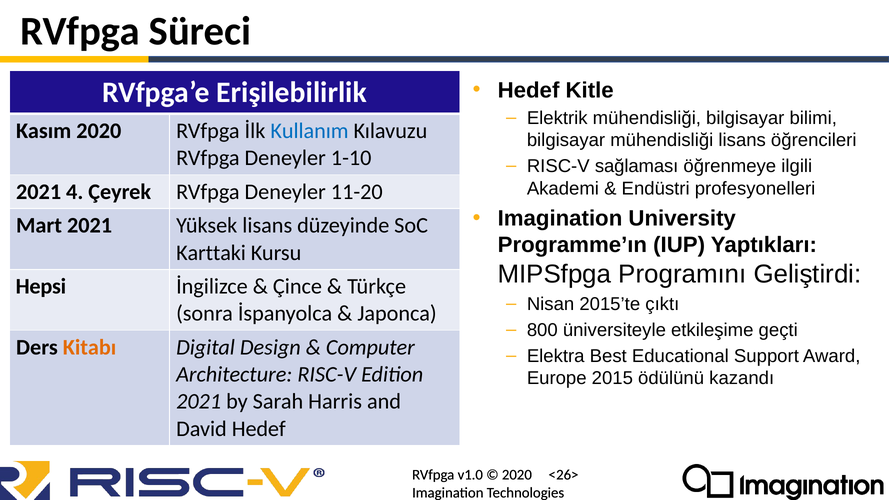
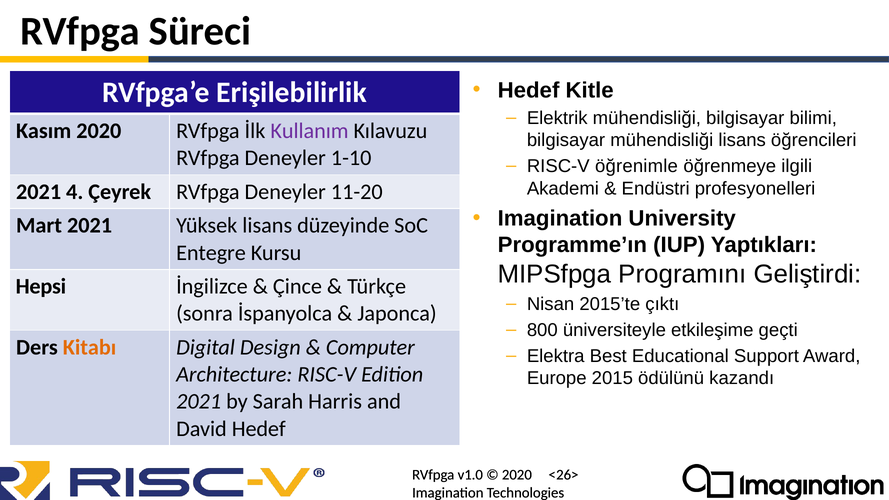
Kullanım colour: blue -> purple (310, 131)
sağlaması: sağlaması -> öğrenimle (636, 166)
Karttaki: Karttaki -> Entegre (211, 253)
